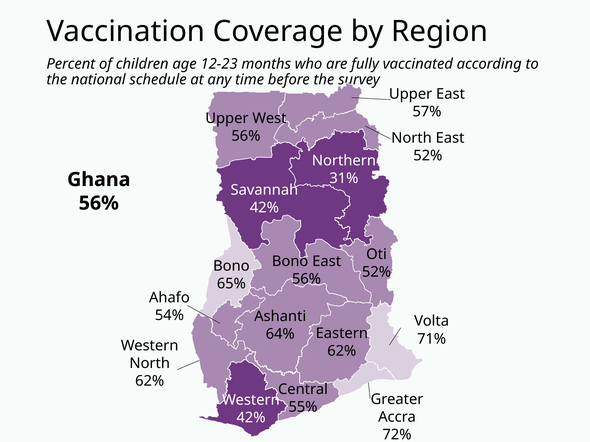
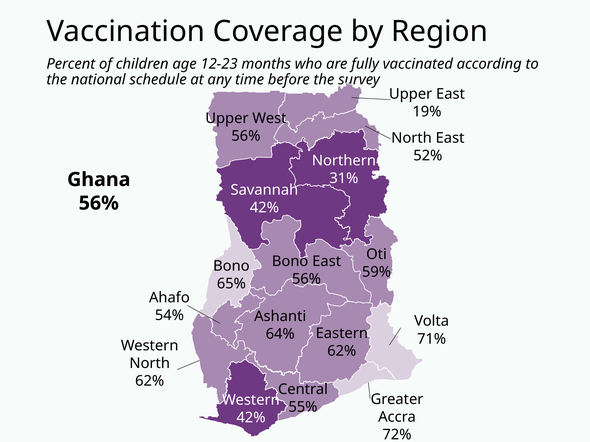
57%: 57% -> 19% (427, 112)
52%: 52% -> 59% (377, 272)
